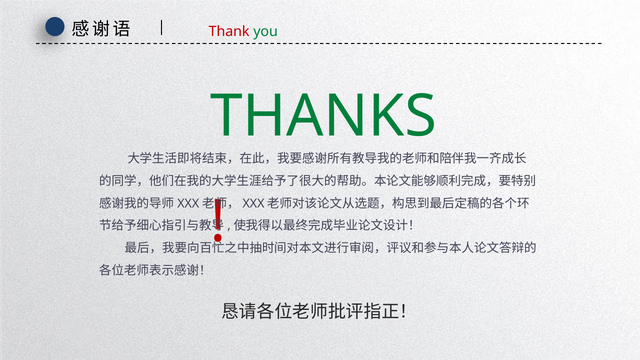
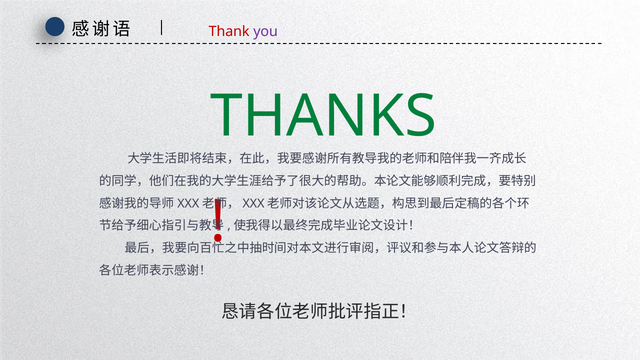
you colour: green -> purple (266, 31)
